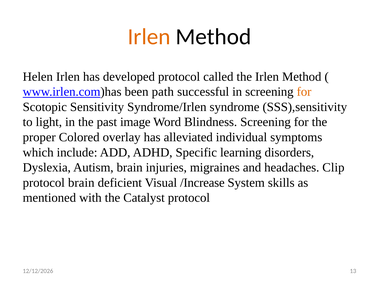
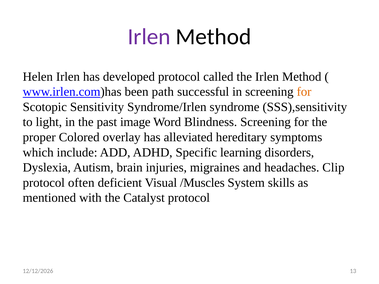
Irlen colour: orange -> purple (149, 37)
individual: individual -> hereditary (241, 137)
protocol brain: brain -> often (81, 183)
/Increase: /Increase -> /Muscles (202, 183)
